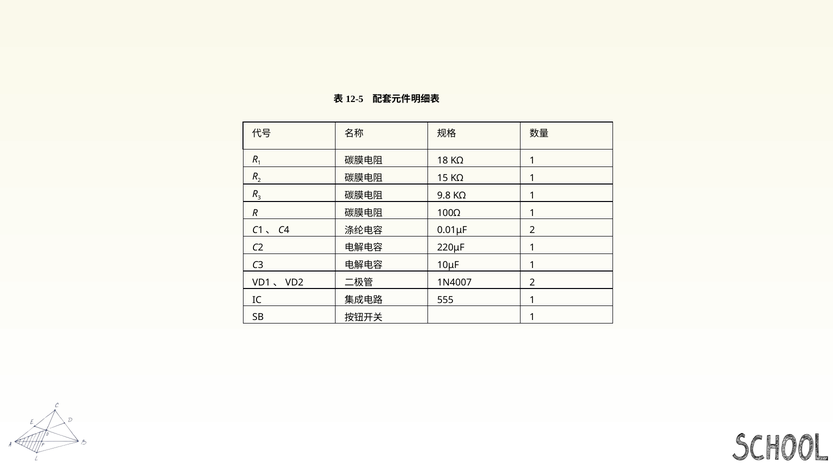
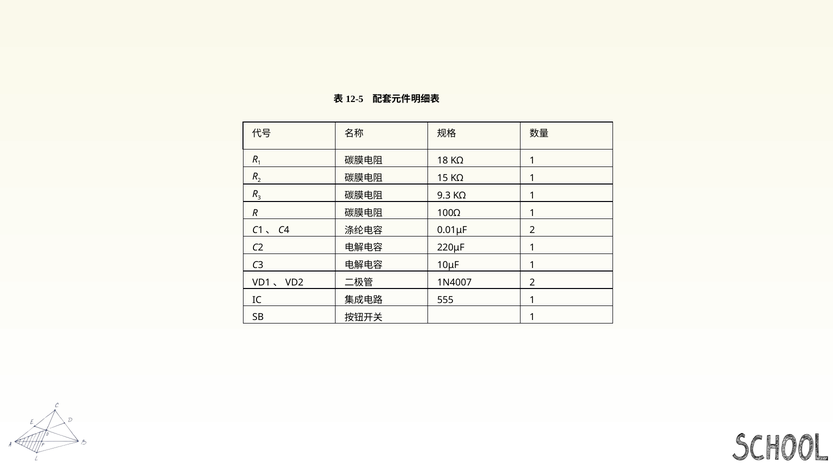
9.8: 9.8 -> 9.3 (444, 195)
